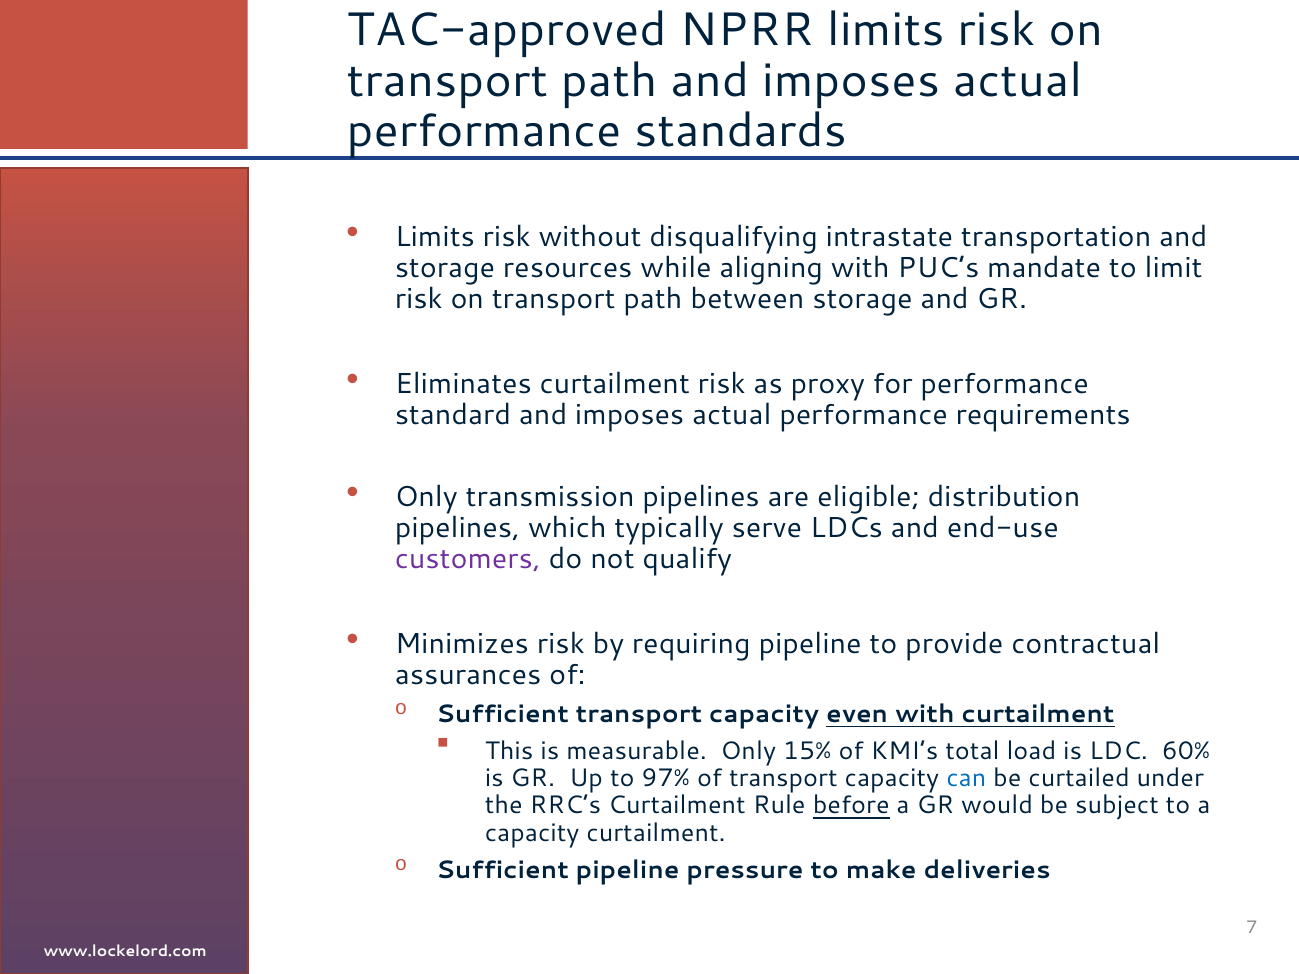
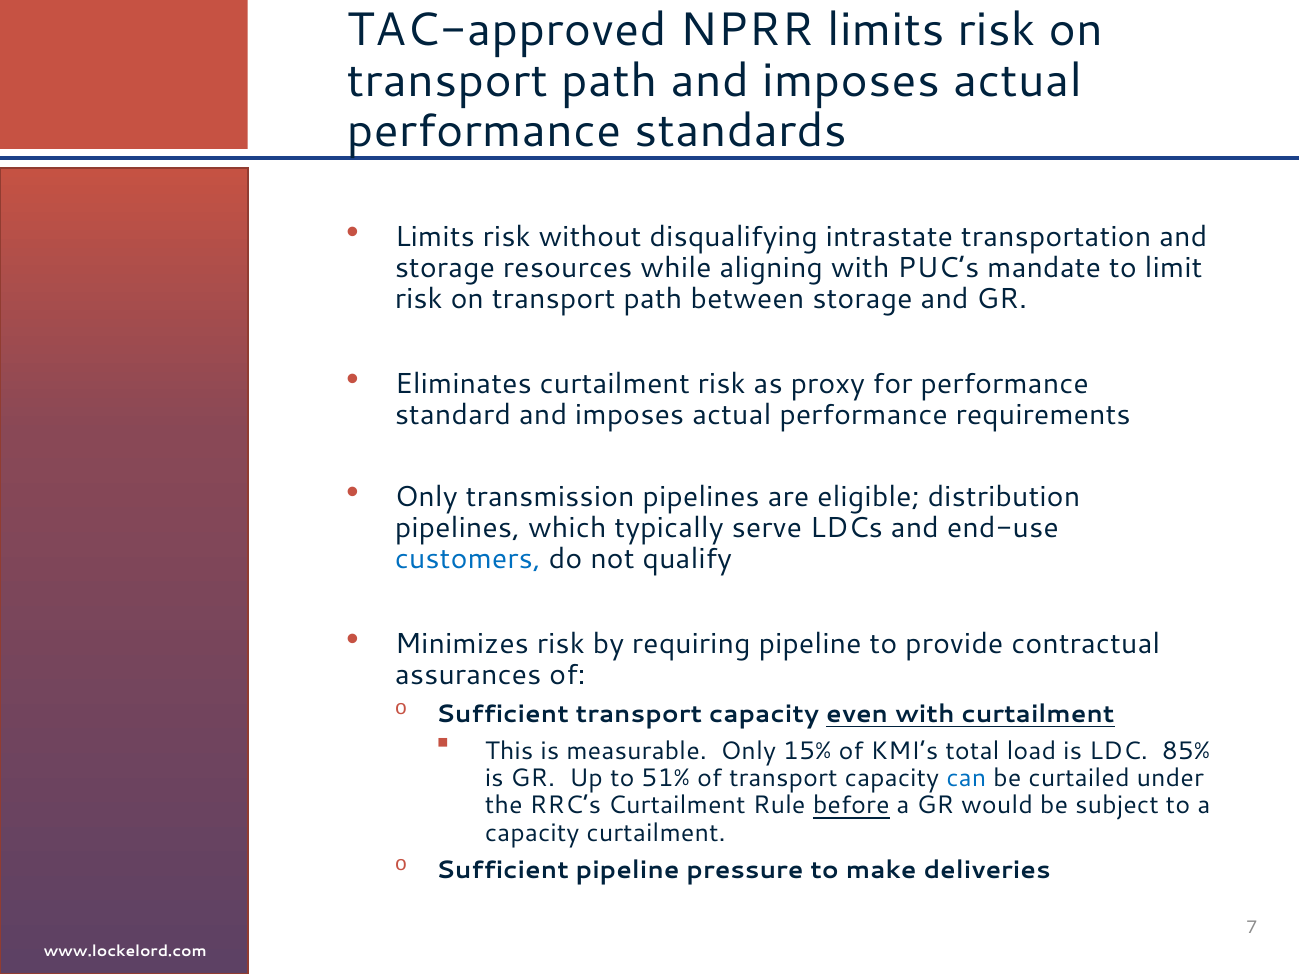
customers colour: purple -> blue (468, 559)
60%: 60% -> 85% (1186, 751)
97%: 97% -> 51% (666, 778)
